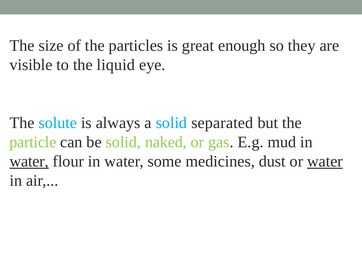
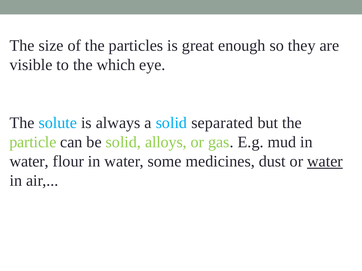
liquid: liquid -> which (116, 65)
naked: naked -> alloys (166, 142)
water underline: present -> none (29, 162)
